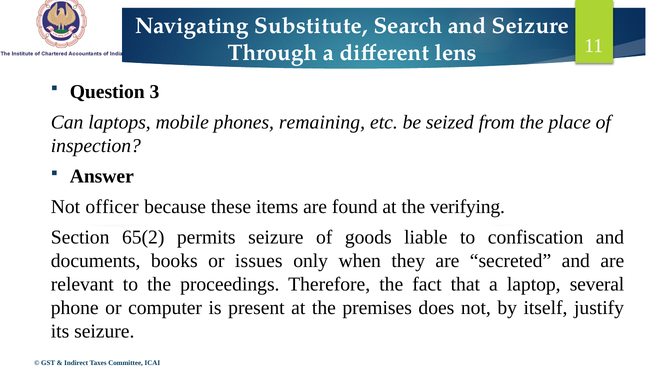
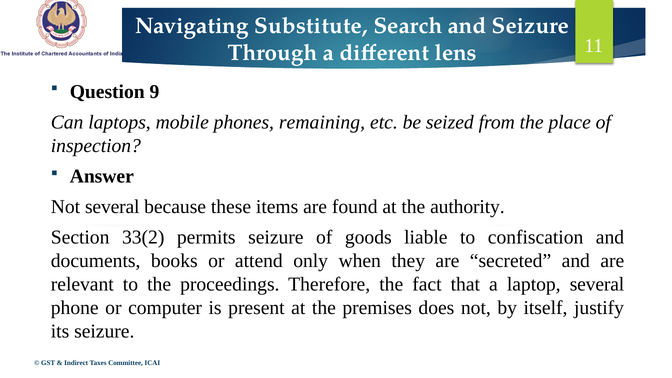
3: 3 -> 9 (154, 92)
Not officer: officer -> several (112, 207)
verifying: verifying -> authority (467, 207)
65(2: 65(2 -> 33(2 (143, 237)
issues: issues -> attend (259, 261)
